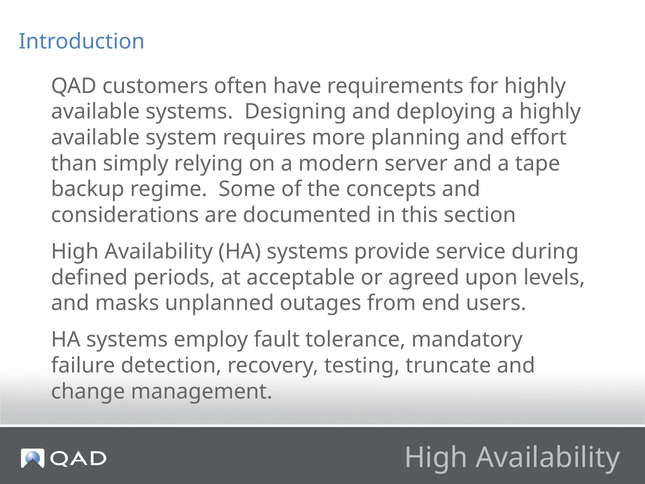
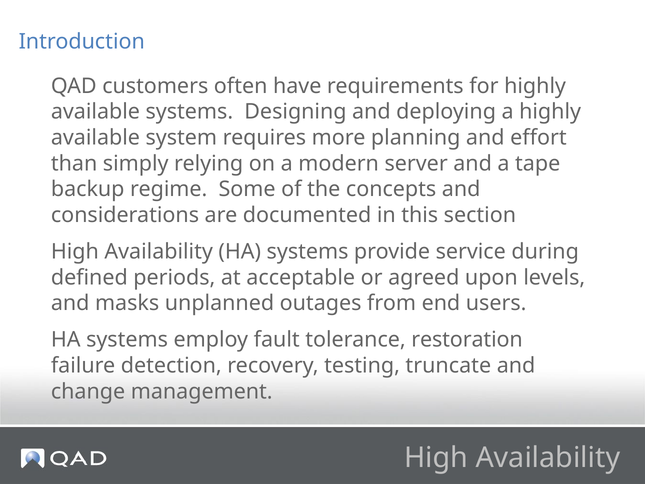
mandatory: mandatory -> restoration (467, 340)
